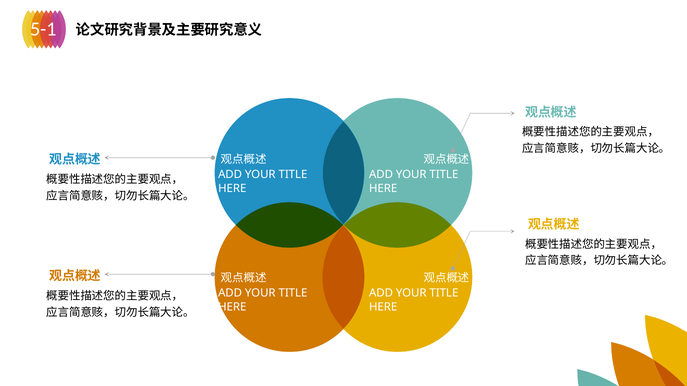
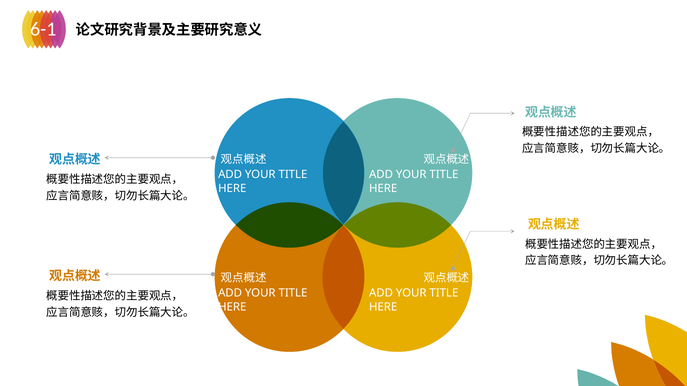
5-1: 5-1 -> 6-1 (43, 29)
